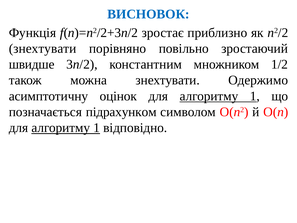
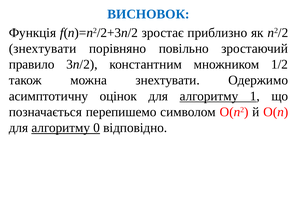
швидше: швидше -> правило (32, 64)
підрахунком: підрахунком -> перепишемо (121, 112)
1: 1 -> 0 (97, 128)
